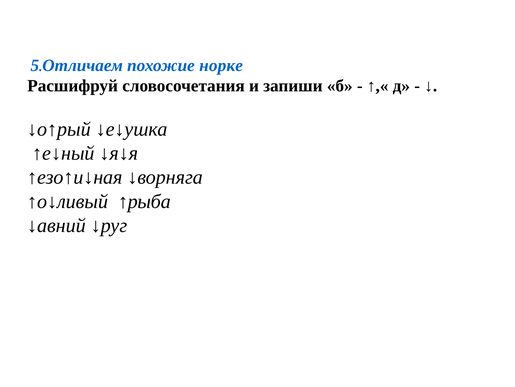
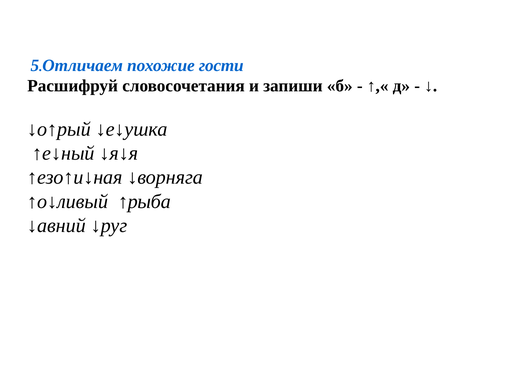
норке: норке -> гости (221, 65)
